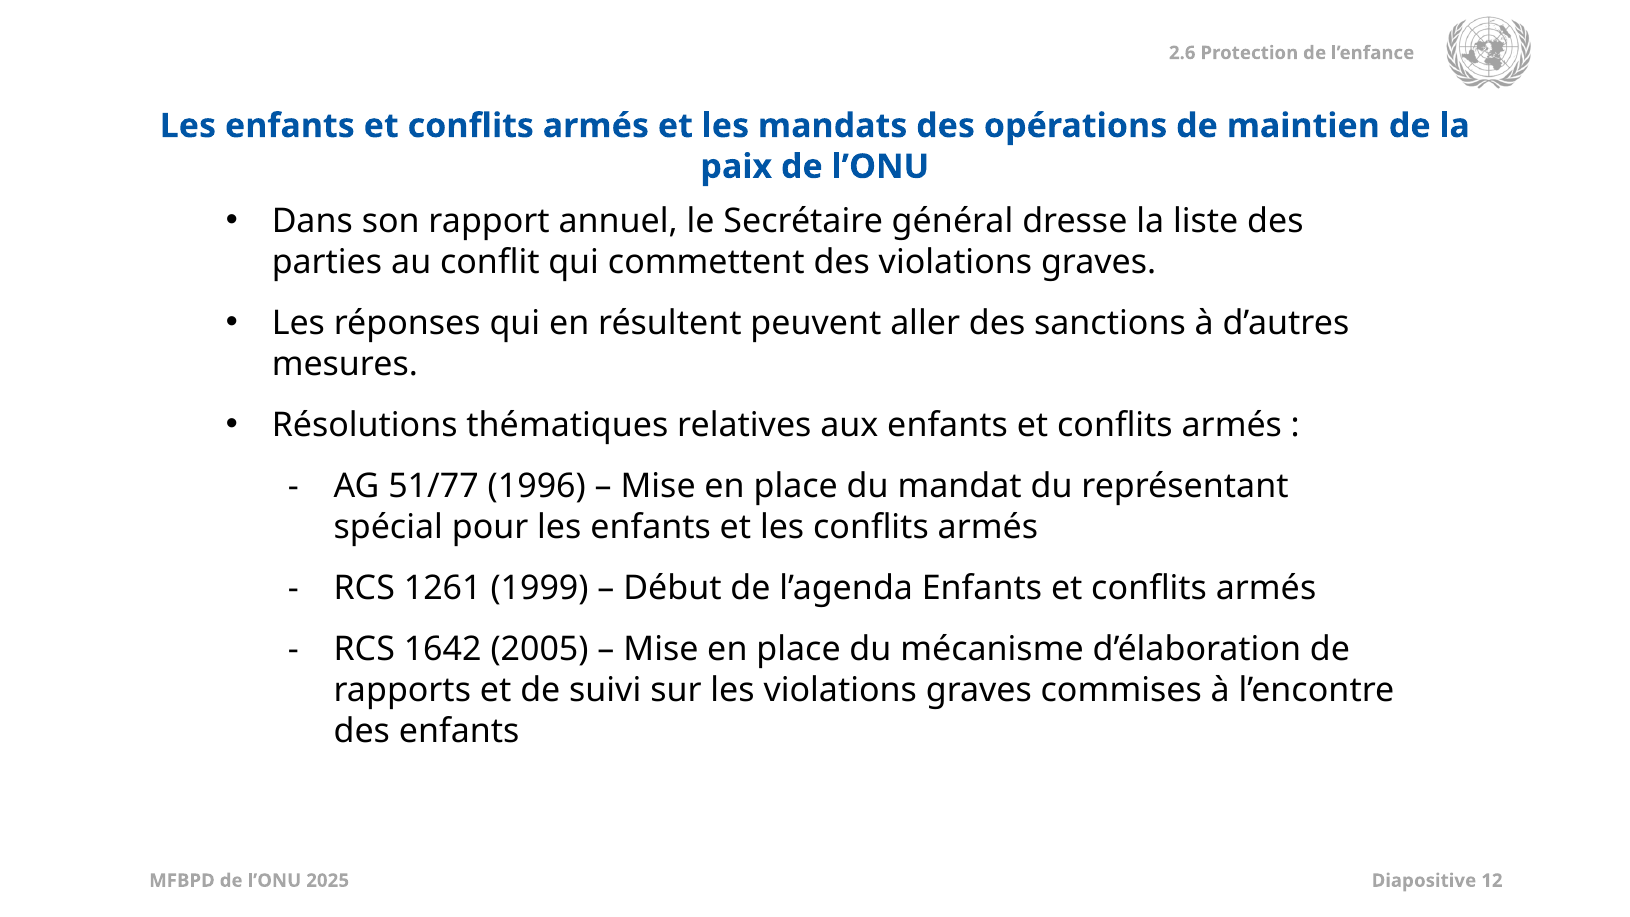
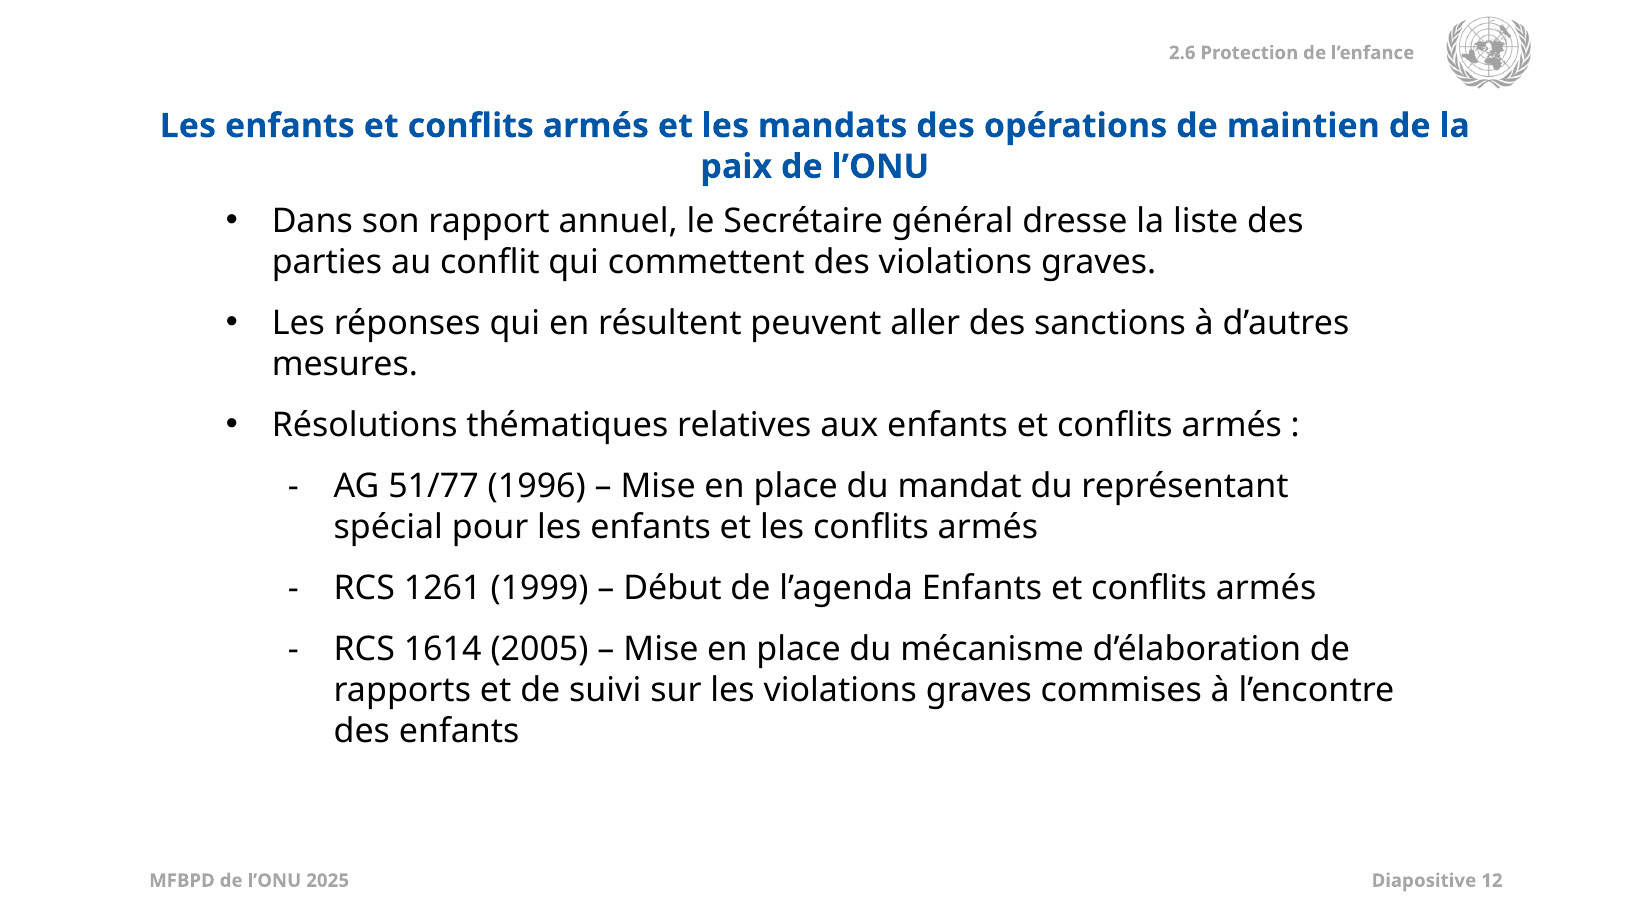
1642: 1642 -> 1614 (443, 649)
